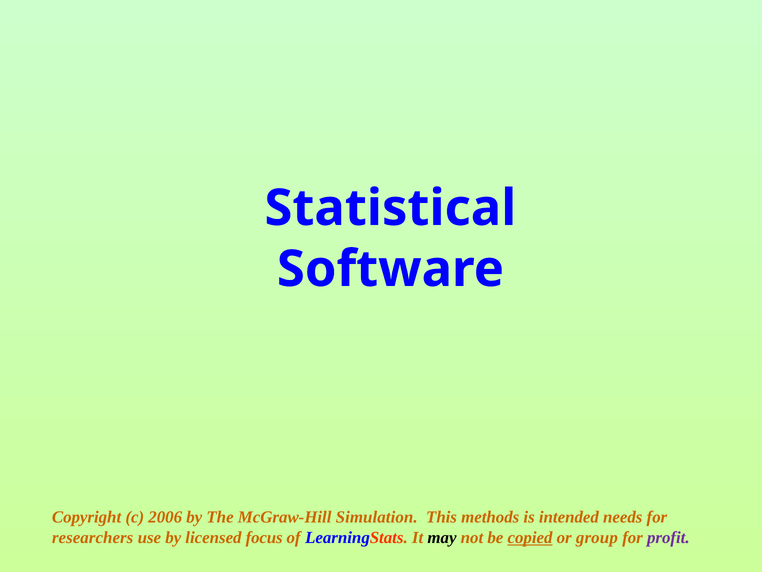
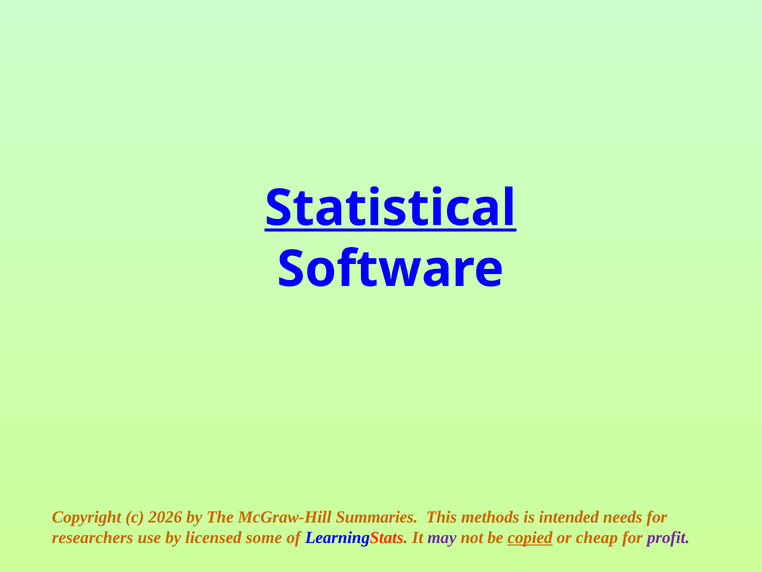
Statistical underline: none -> present (390, 208)
2006: 2006 -> 2026 (165, 517)
Simulation: Simulation -> Summaries (377, 517)
focus: focus -> some (264, 537)
may colour: black -> purple (442, 537)
group: group -> cheap (597, 537)
